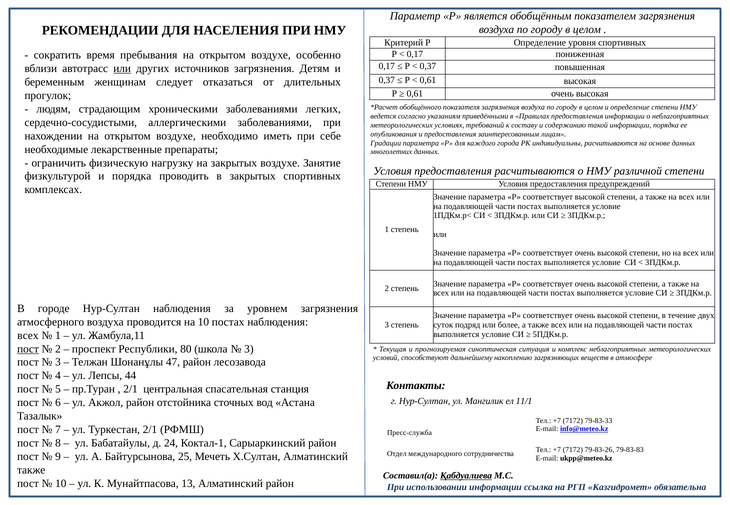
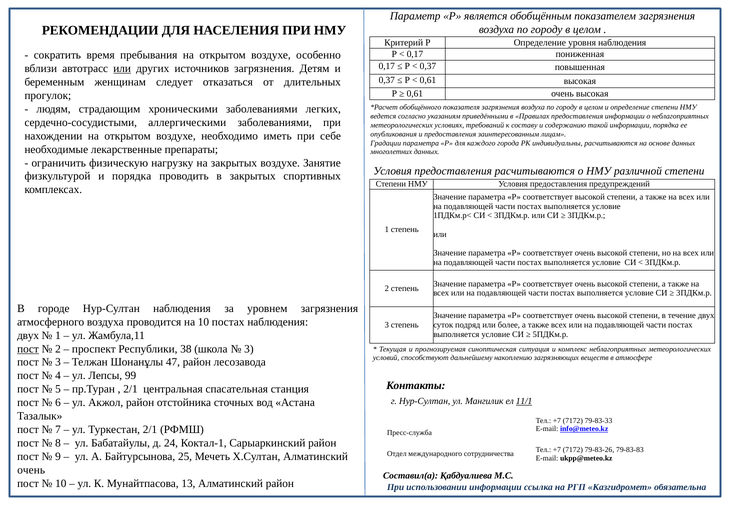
уровня спортивных: спортивных -> наблюдения (622, 43)
всех: всех -> двух (28, 336)
80: 80 -> 38 (186, 349)
44: 44 -> 99 (131, 376)
11/1 underline: none -> present (524, 402)
также: также -> очень (31, 470)
Қабдуалиева underline: present -> none (466, 476)
